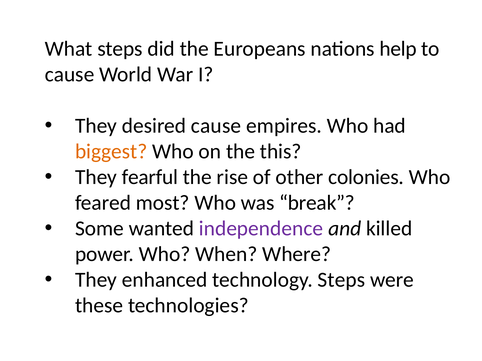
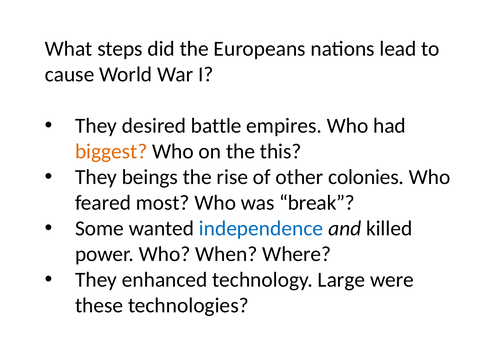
help: help -> lead (398, 49)
desired cause: cause -> battle (216, 126)
fearful: fearful -> beings (150, 177)
independence colour: purple -> blue (261, 229)
technology Steps: Steps -> Large (341, 280)
